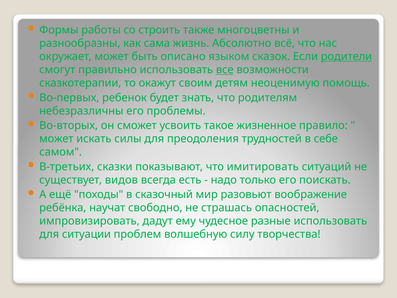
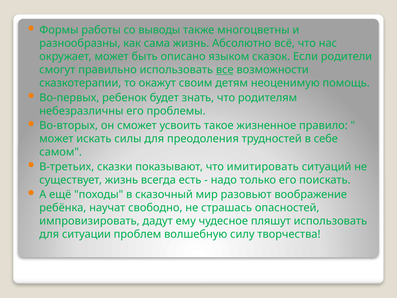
строить: строить -> выводы (159, 30)
родители underline: present -> none (346, 56)
существует видов: видов -> жизнь (121, 180)
разные: разные -> пляшут (271, 221)
